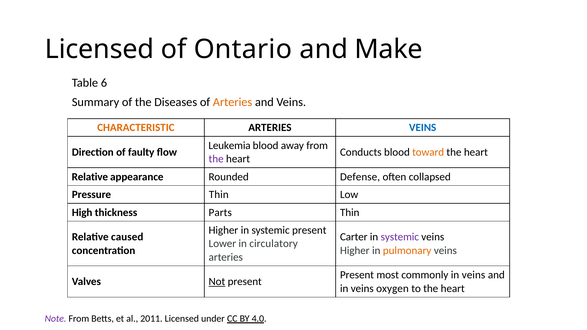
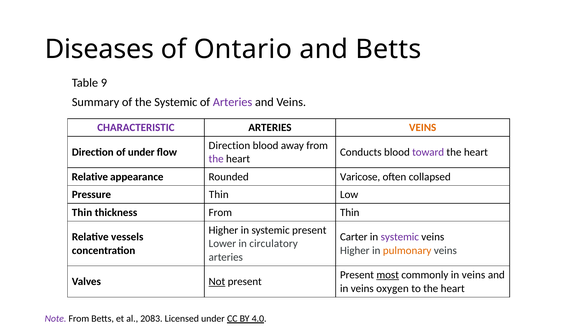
Licensed: Licensed -> Diseases (99, 49)
and Make: Make -> Betts (388, 49)
6: 6 -> 9 (104, 83)
the Diseases: Diseases -> Systemic (176, 102)
Arteries colour: orange -> purple (233, 102)
CHARACTERISTIC colour: orange -> purple (136, 128)
VEINS colour: blue -> orange (423, 128)
Leukemia: Leukemia -> Direction (229, 146)
of faulty: faulty -> under (141, 152)
toward colour: orange -> purple (428, 152)
Defense: Defense -> Varicose (360, 177)
High: High -> Thin (82, 213)
thickness Parts: Parts -> From (220, 213)
caused: caused -> vessels (127, 237)
most underline: none -> present (388, 275)
2011: 2011 -> 2083 (151, 319)
